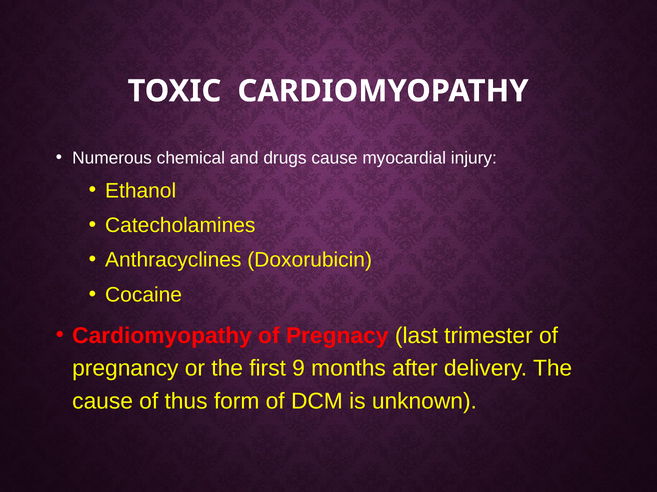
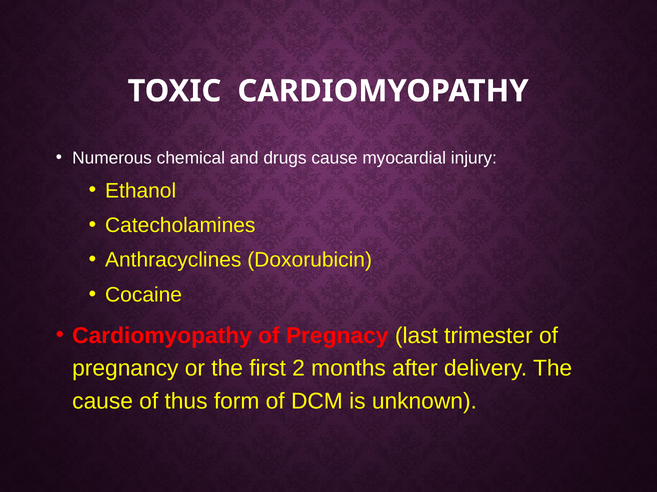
9: 9 -> 2 (299, 369)
